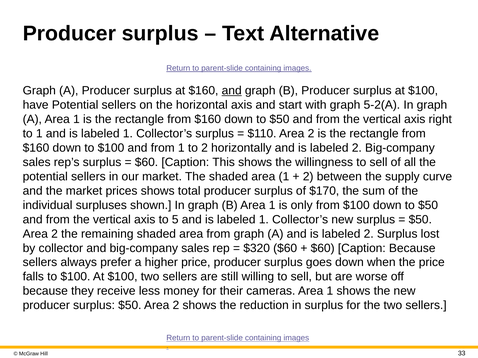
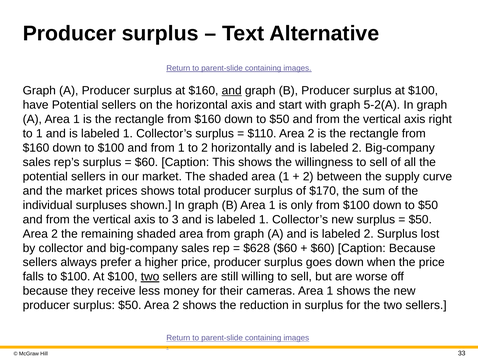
5: 5 -> 3 (175, 220)
$320: $320 -> $628 (257, 248)
two underline: none -> present (150, 277)
